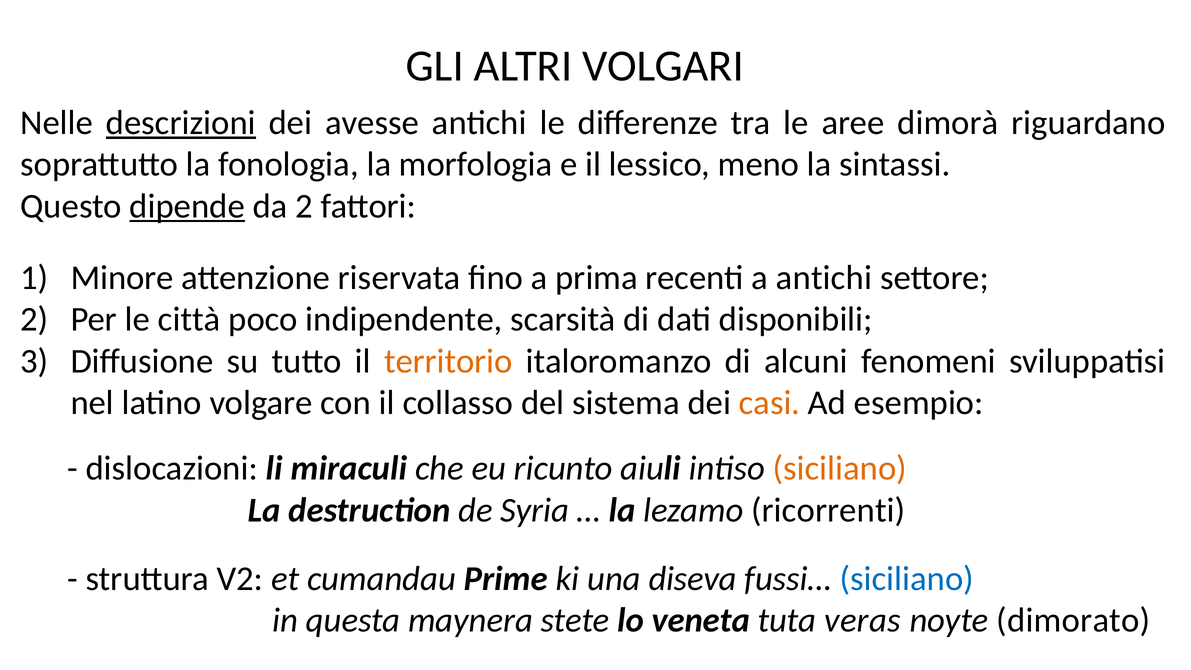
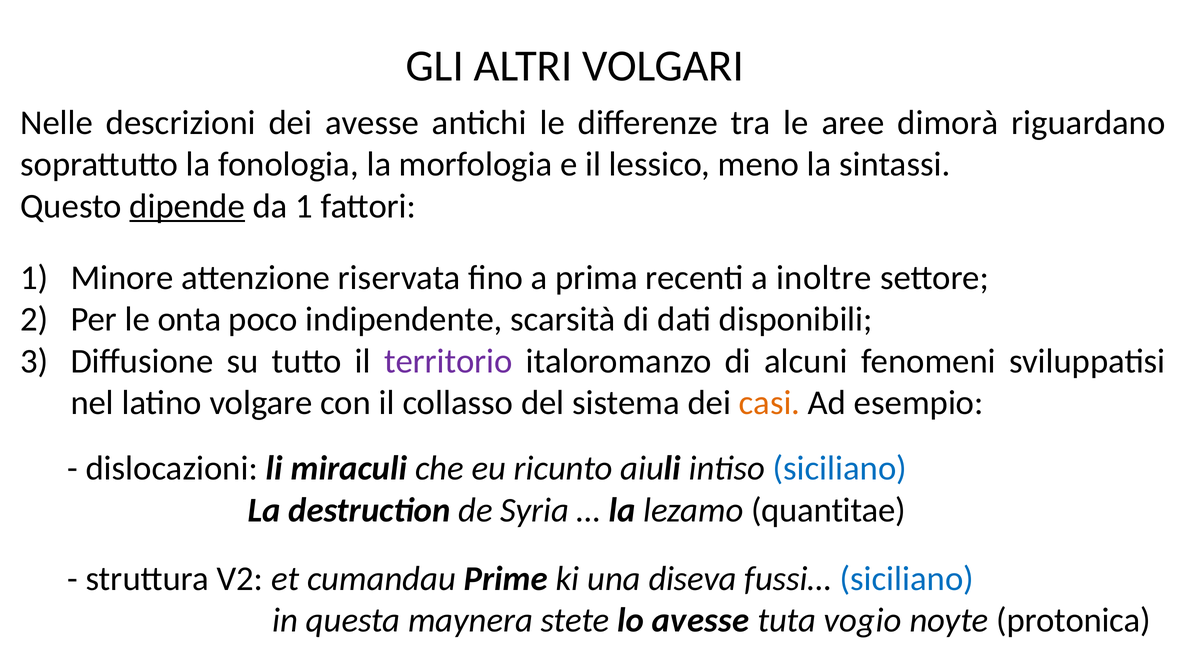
descrizioni underline: present -> none (181, 123)
da 2: 2 -> 1 (304, 206)
a antichi: antichi -> inoltre (824, 278)
città: città -> onta (189, 319)
territorio colour: orange -> purple (448, 361)
siciliano colour: orange -> blue (840, 468)
ricorrenti: ricorrenti -> quantitae (828, 510)
lo veneta: veneta -> avesse (701, 620)
veras: veras -> vogio (863, 620)
dimorato: dimorato -> protonica (1074, 620)
